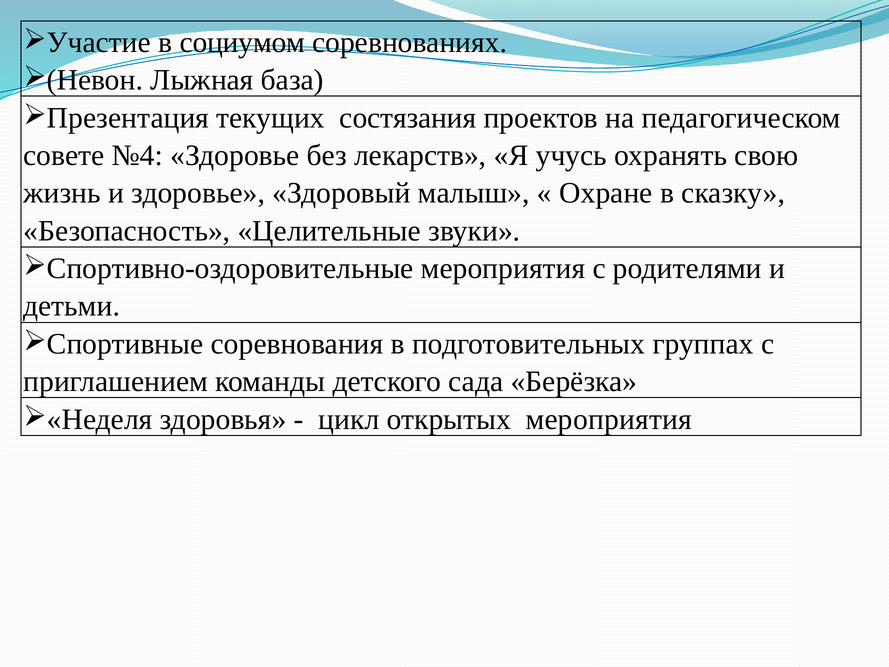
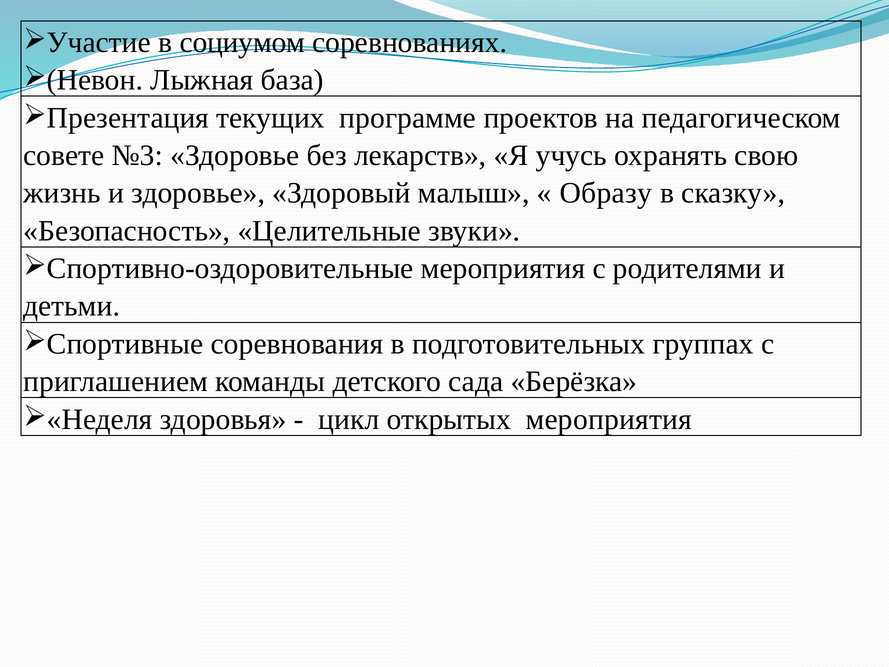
состязания: состязания -> программе (408, 118)
№4: №4 -> №3 (137, 155)
Охране: Охране -> Образу (606, 193)
